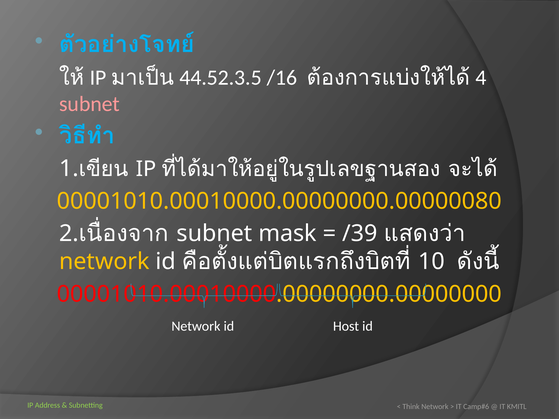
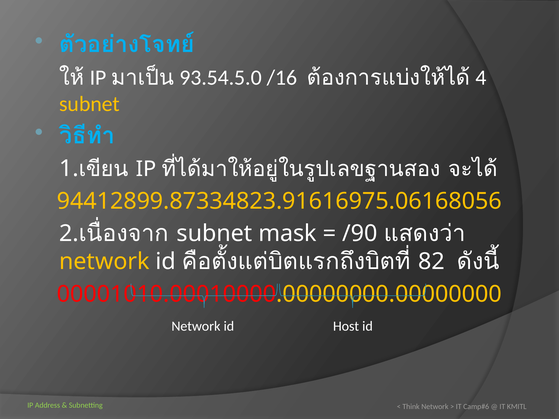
44.52.3.5: 44.52.3.5 -> 93.54.5.0 (221, 78)
subnet colour: pink -> yellow (89, 104)
00001010.00010000.00000000.00000080: 00001010.00010000.00000000.00000080 -> 94412899.87334823.91616975.06168056 (279, 201)
/39: /39 -> /90 (360, 234)
10: 10 -> 82 (432, 262)
